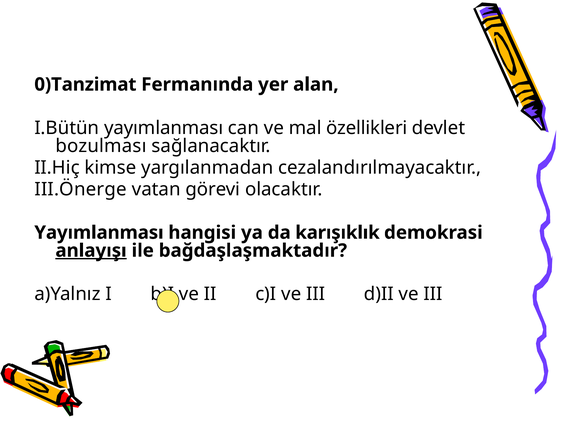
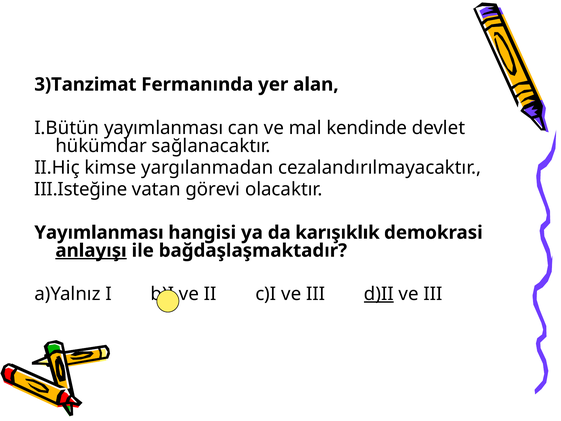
0)Tanzimat: 0)Tanzimat -> 3)Tanzimat (85, 84)
özellikleri: özellikleri -> kendinde (367, 128)
bozulması: bozulması -> hükümdar (101, 146)
III.Önerge: III.Önerge -> III.Isteğine (81, 189)
d)II underline: none -> present (379, 294)
